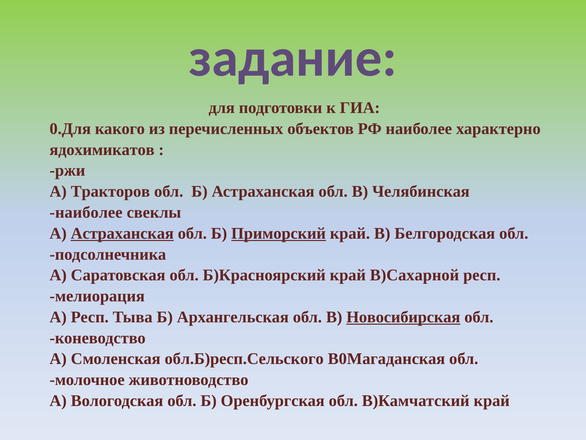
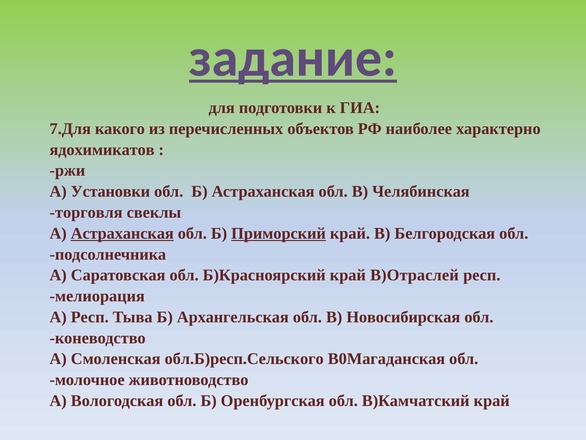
задание underline: none -> present (293, 58)
0.Для: 0.Для -> 7.Для (70, 129)
Тракторов: Тракторов -> Установки (110, 191)
наиболее: наиболее -> торговля (86, 212)
В)Сахарной: В)Сахарной -> В)Отраслей (414, 275)
Новосибирская underline: present -> none (403, 317)
